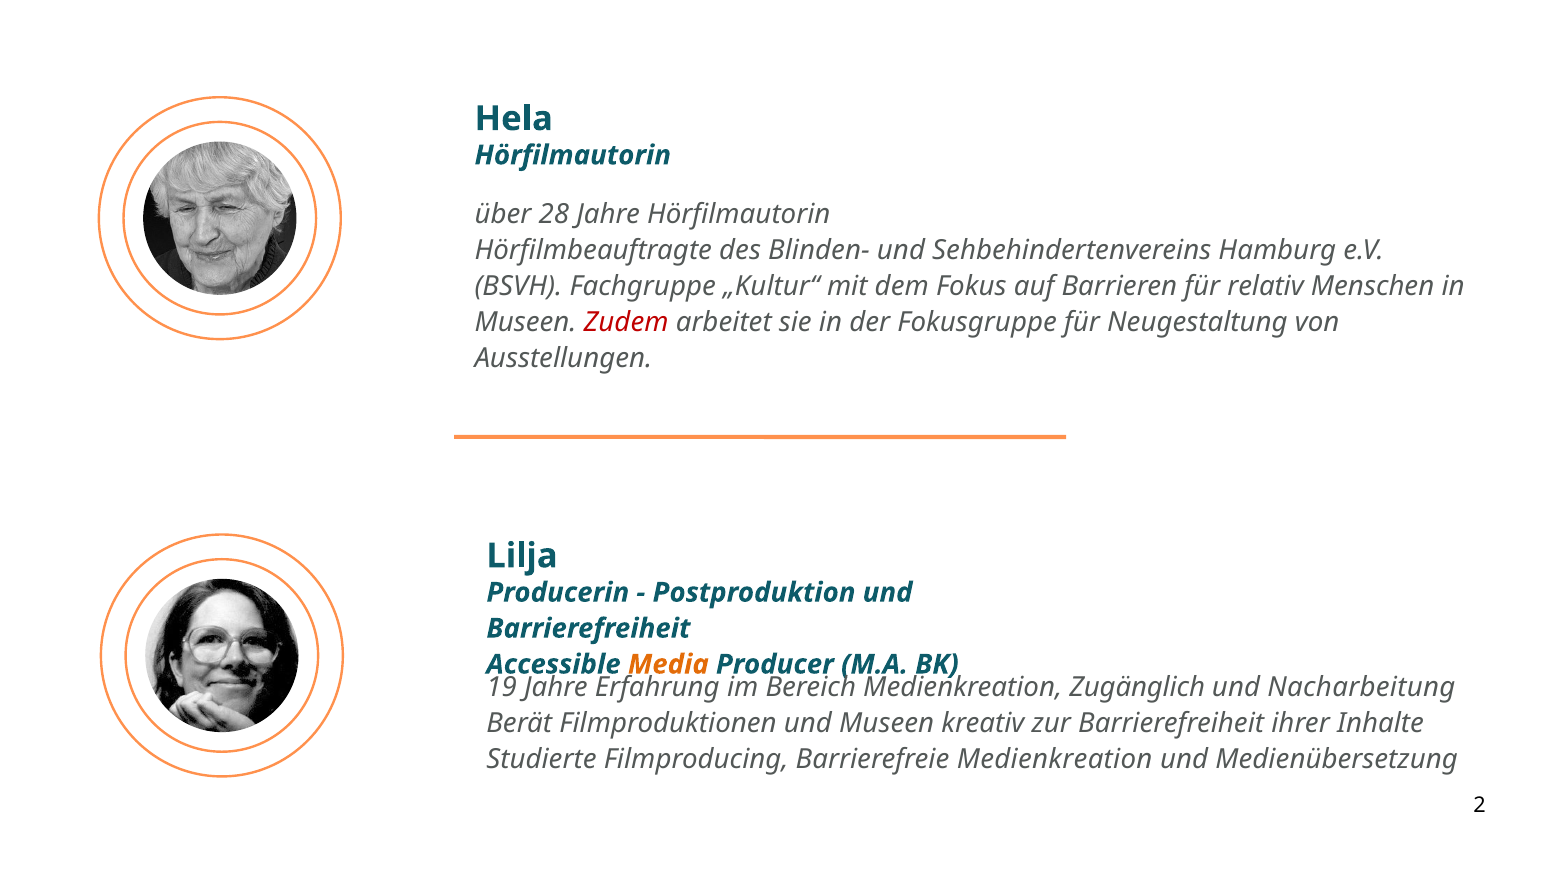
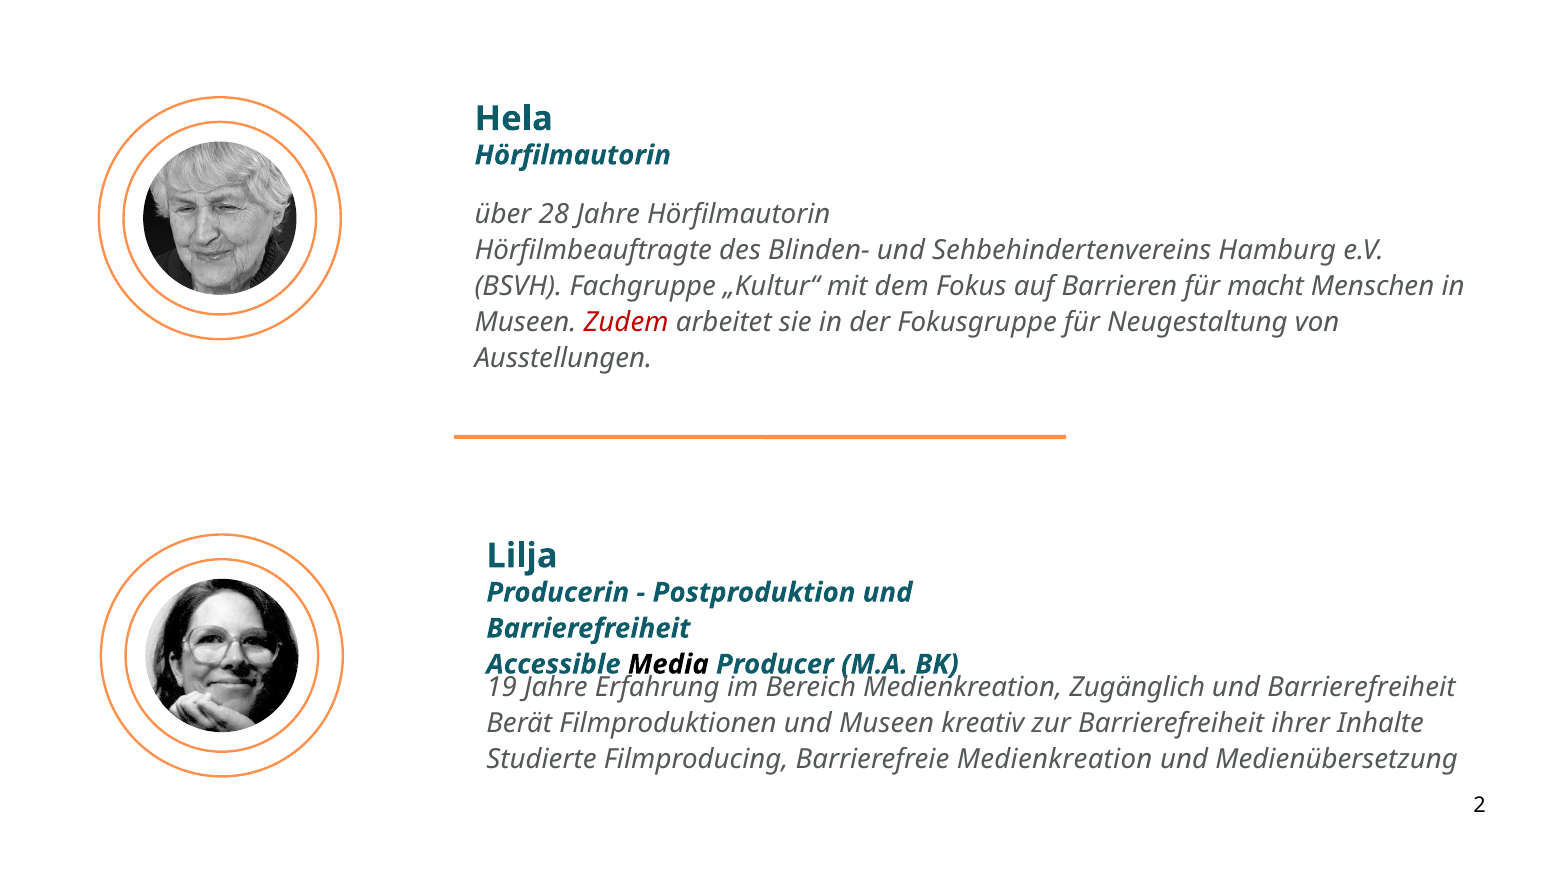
relativ: relativ -> macht (1266, 286)
Media colour: orange -> black (668, 664)
Nacharbeitung: Nacharbeitung -> Barrierefreiheit (1361, 687)
